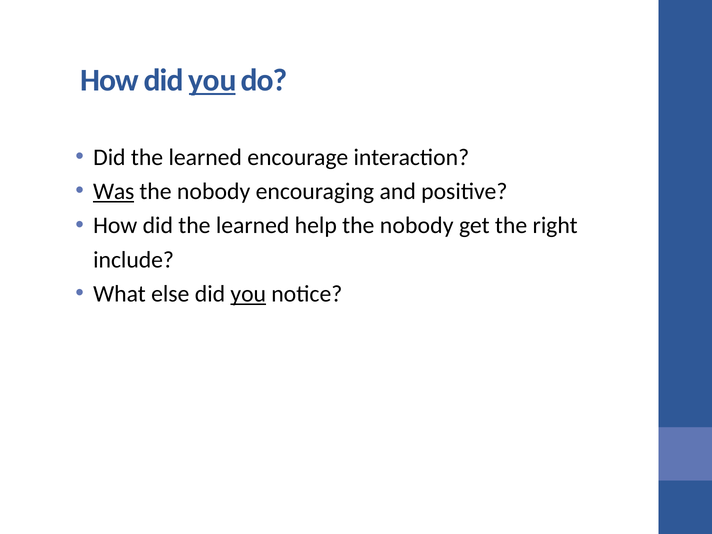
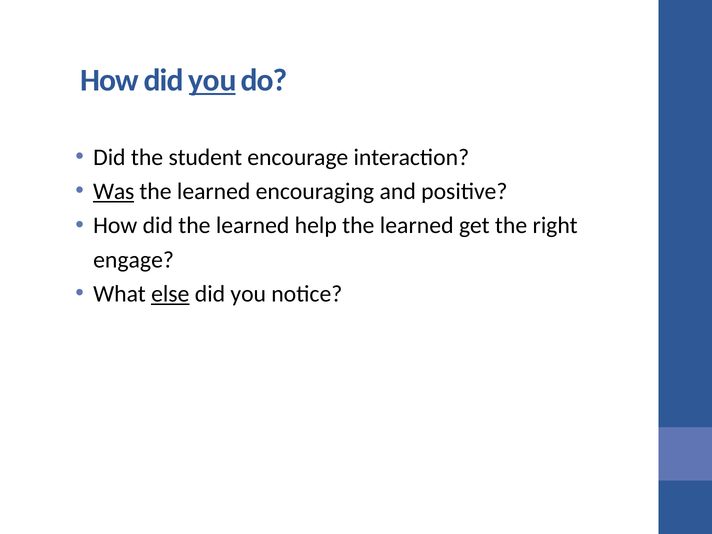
learned: learned -> student (205, 157)
nobody: nobody -> learned (214, 191)
help the nobody: nobody -> learned (417, 226)
include: include -> engage (134, 260)
else underline: none -> present (170, 294)
you underline: present -> none (248, 294)
